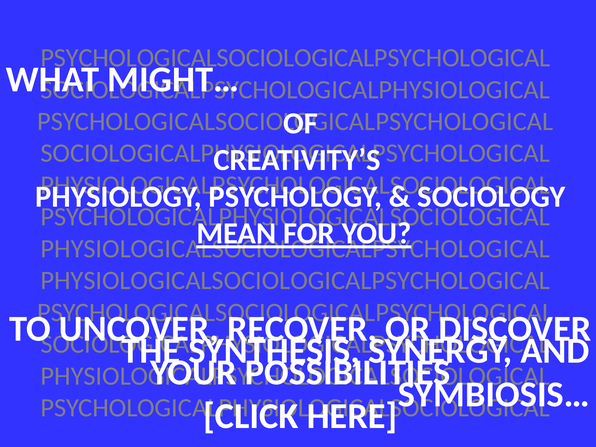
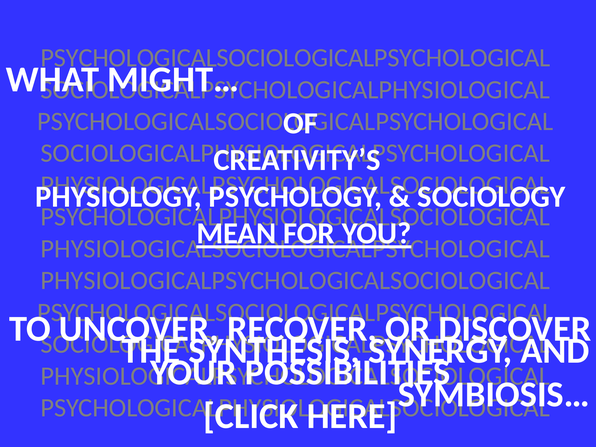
PHYSIOLOGICALSOCIOLOGICALPSYCHOLOGICAL: PHYSIOLOGICALSOCIOLOGICALPSYCHOLOGICAL -> PHYSIOLOGICALPSYCHOLOGICALSOCIOLOGICAL (295, 281)
